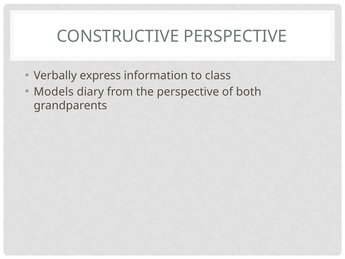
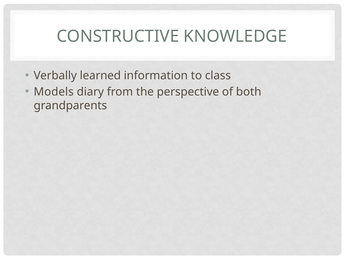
CONSTRUCTIVE PERSPECTIVE: PERSPECTIVE -> KNOWLEDGE (235, 36)
express: express -> learned (100, 76)
